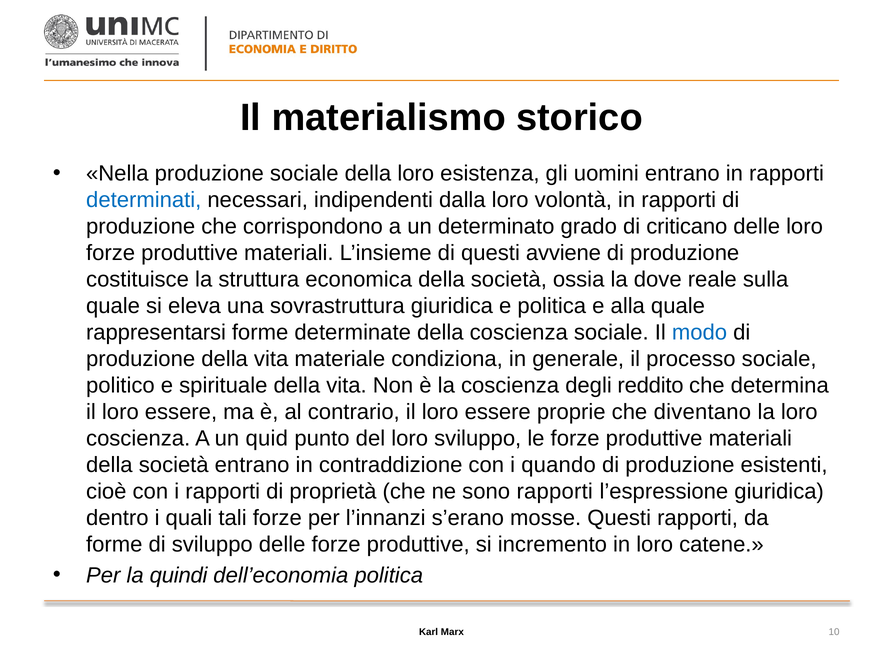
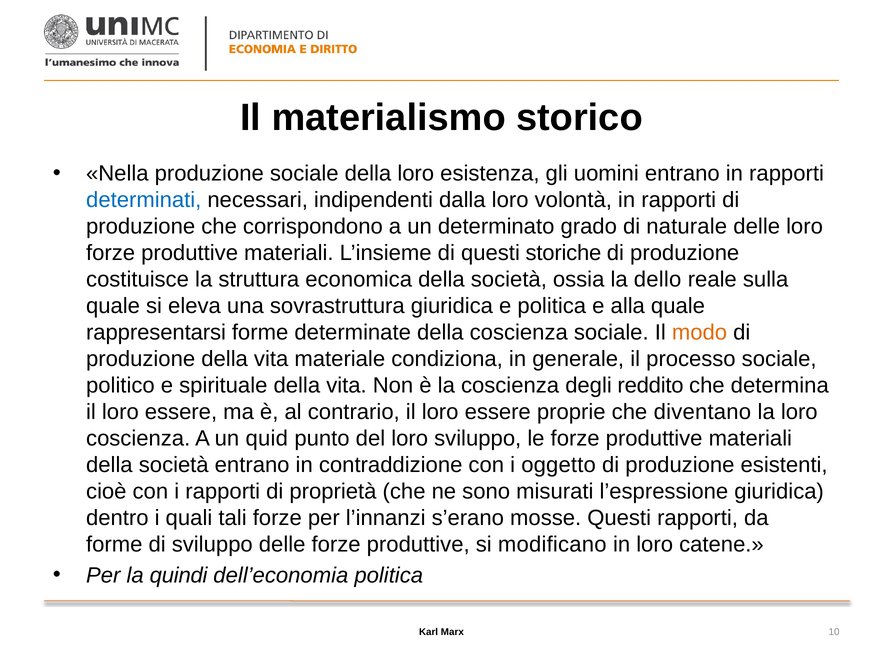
criticano: criticano -> naturale (687, 227)
avviene: avviene -> storiche (563, 253)
dove: dove -> dello (658, 280)
modo colour: blue -> orange (700, 333)
quando: quando -> oggetto (559, 465)
sono rapporti: rapporti -> misurati (555, 492)
incremento: incremento -> modificano (552, 545)
